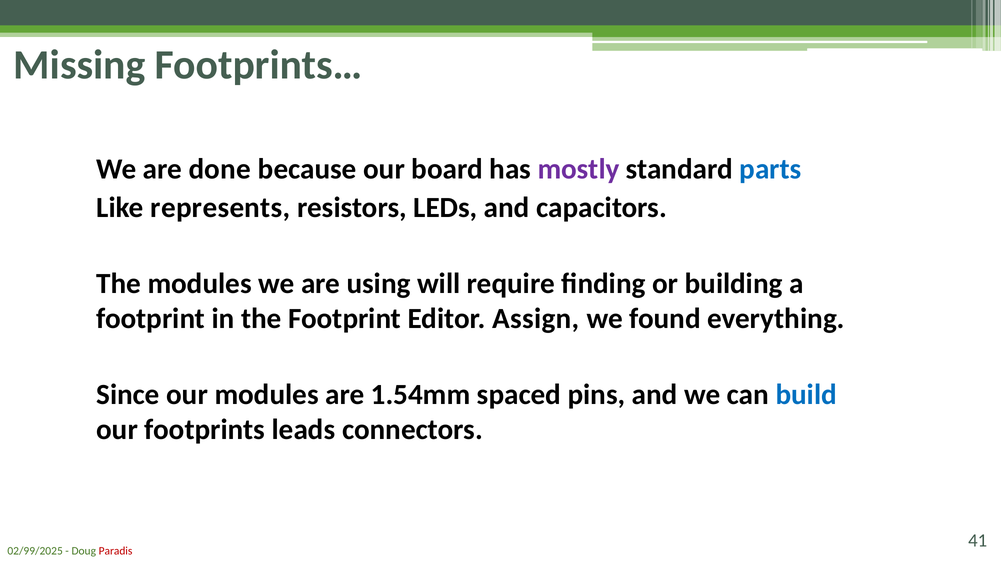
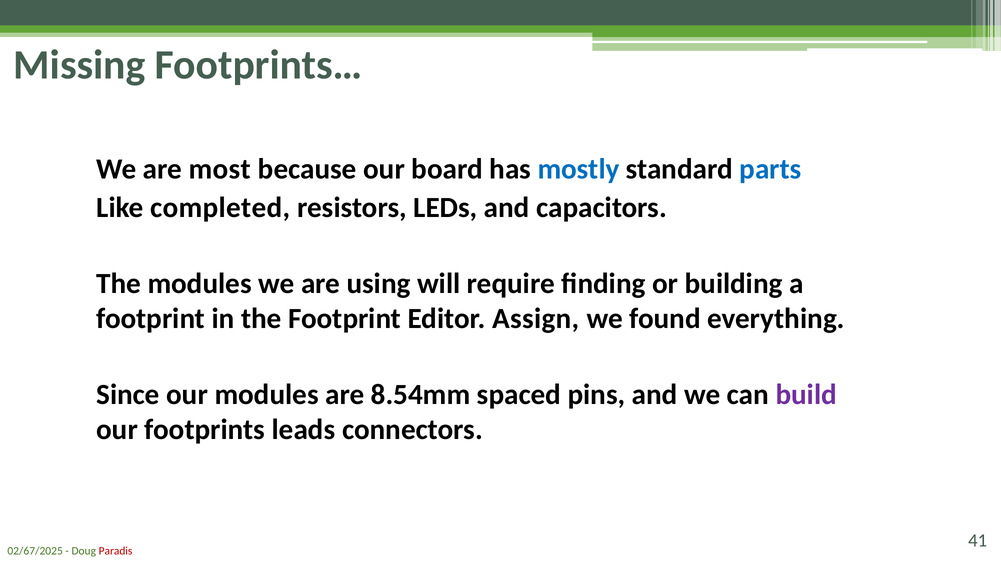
done: done -> most (220, 169)
mostly colour: purple -> blue (579, 169)
represents: represents -> completed (220, 207)
1.54mm: 1.54mm -> 8.54mm (421, 395)
build colour: blue -> purple (806, 395)
02/99/2025: 02/99/2025 -> 02/67/2025 (35, 551)
